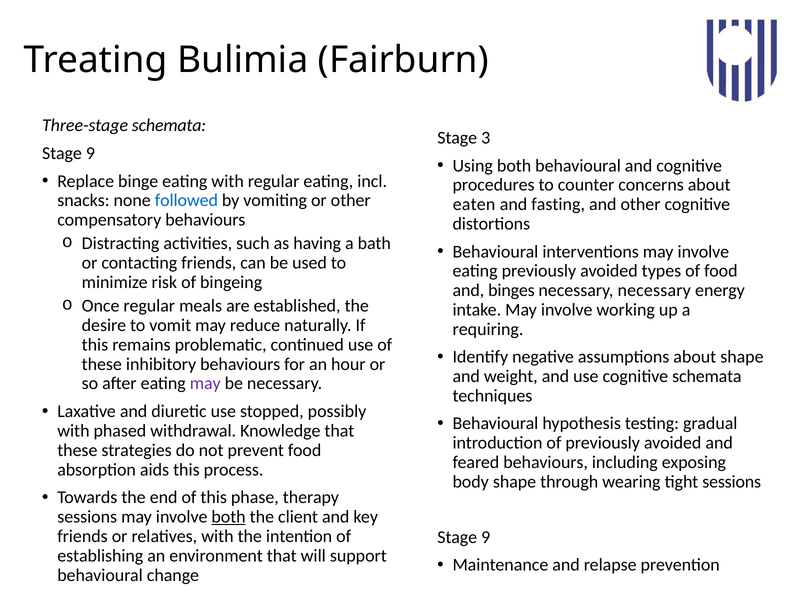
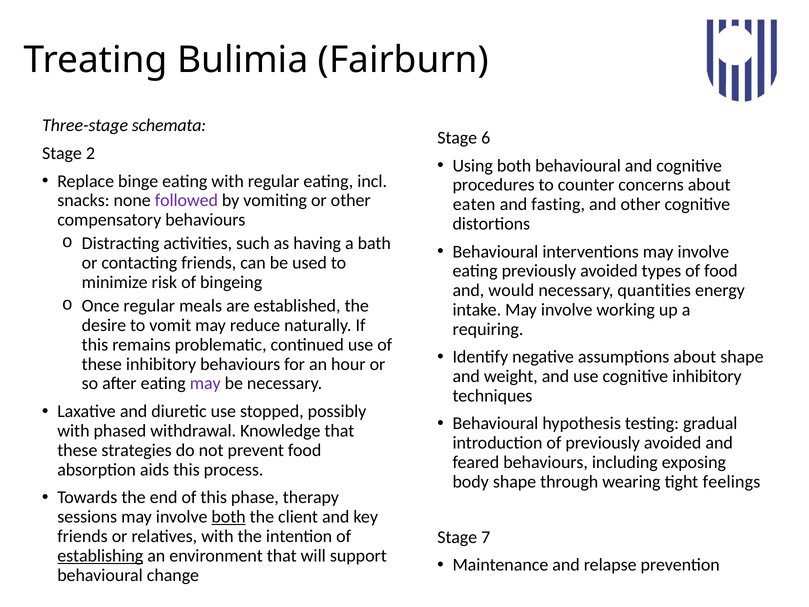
3: 3 -> 6 (486, 138)
9: 9 -> 2 (90, 153)
followed colour: blue -> purple (186, 200)
binges: binges -> would (511, 290)
necessary necessary: necessary -> quantities (654, 290)
cognitive schemata: schemata -> inhibitory (707, 376)
tight sessions: sessions -> feelings (731, 481)
9: 9 -> 7 (486, 537)
establishing underline: none -> present (100, 555)
